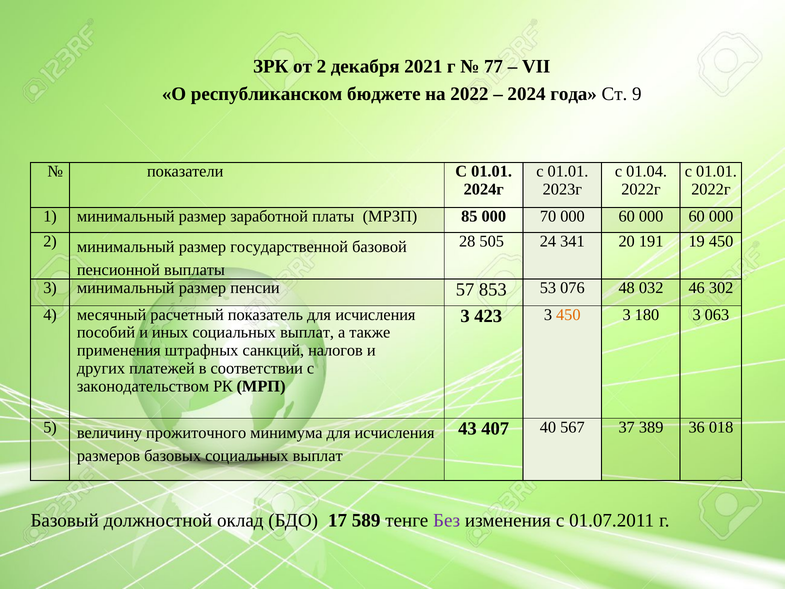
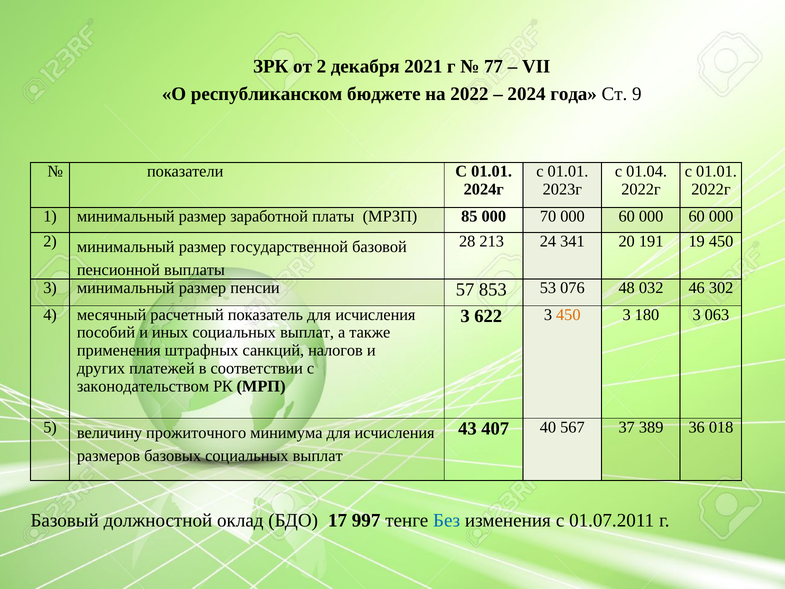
505: 505 -> 213 (492, 241)
423: 423 -> 622 (488, 316)
589: 589 -> 997 (366, 520)
Без colour: purple -> blue (447, 520)
